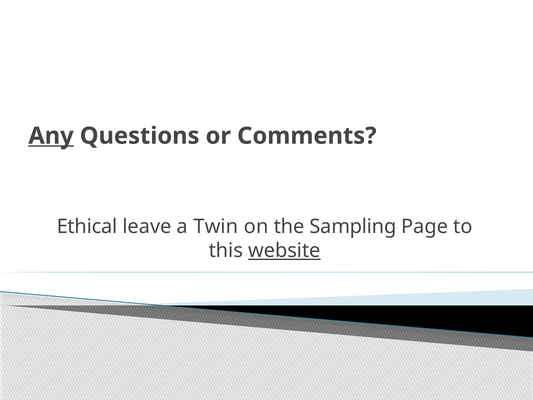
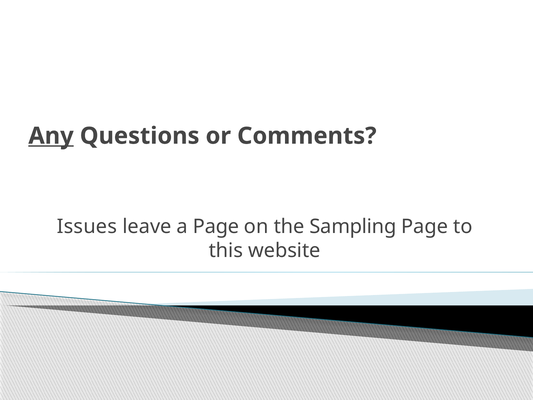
Ethical: Ethical -> Issues (87, 227)
a Twin: Twin -> Page (216, 227)
website underline: present -> none (284, 251)
